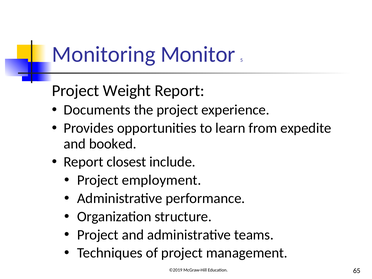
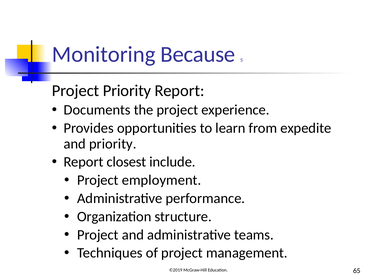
Monitor: Monitor -> Because (198, 54)
Project Weight: Weight -> Priority (127, 91)
and booked: booked -> priority (113, 144)
